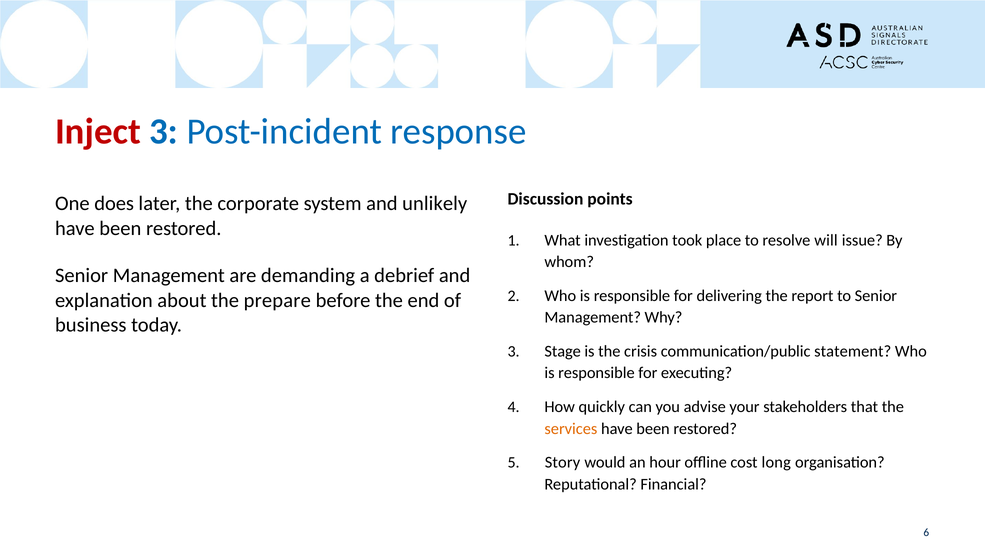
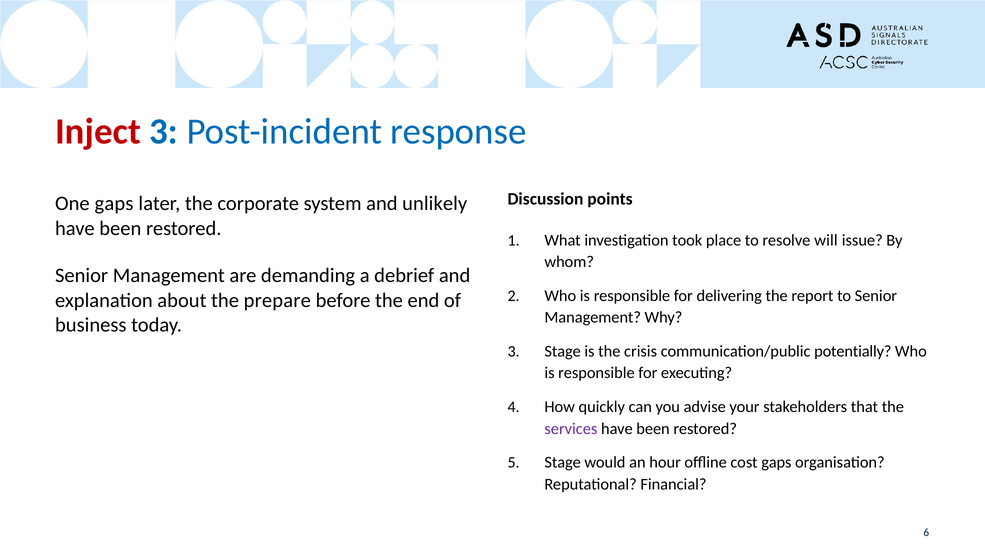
One does: does -> gaps (114, 204)
statement: statement -> potentially (853, 351)
services colour: orange -> purple (571, 429)
Story: Story -> Stage (563, 463)
cost long: long -> gaps (776, 463)
